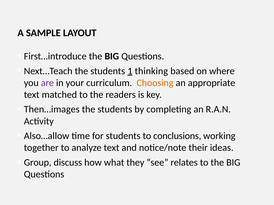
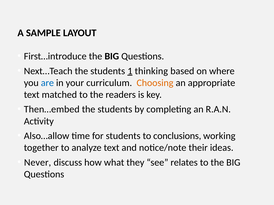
are colour: purple -> blue (47, 83)
Then…images: Then…images -> Then…embed (52, 110)
Group: Group -> Never (38, 163)
